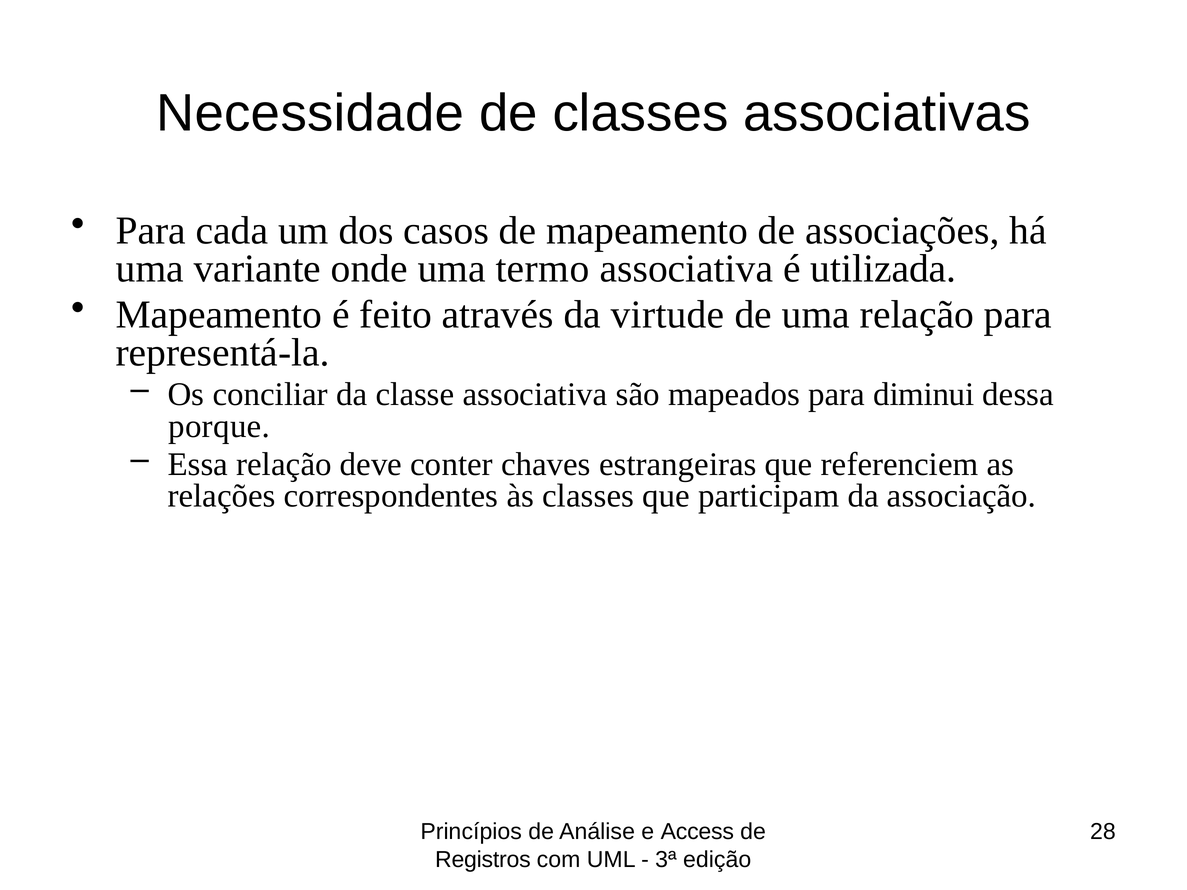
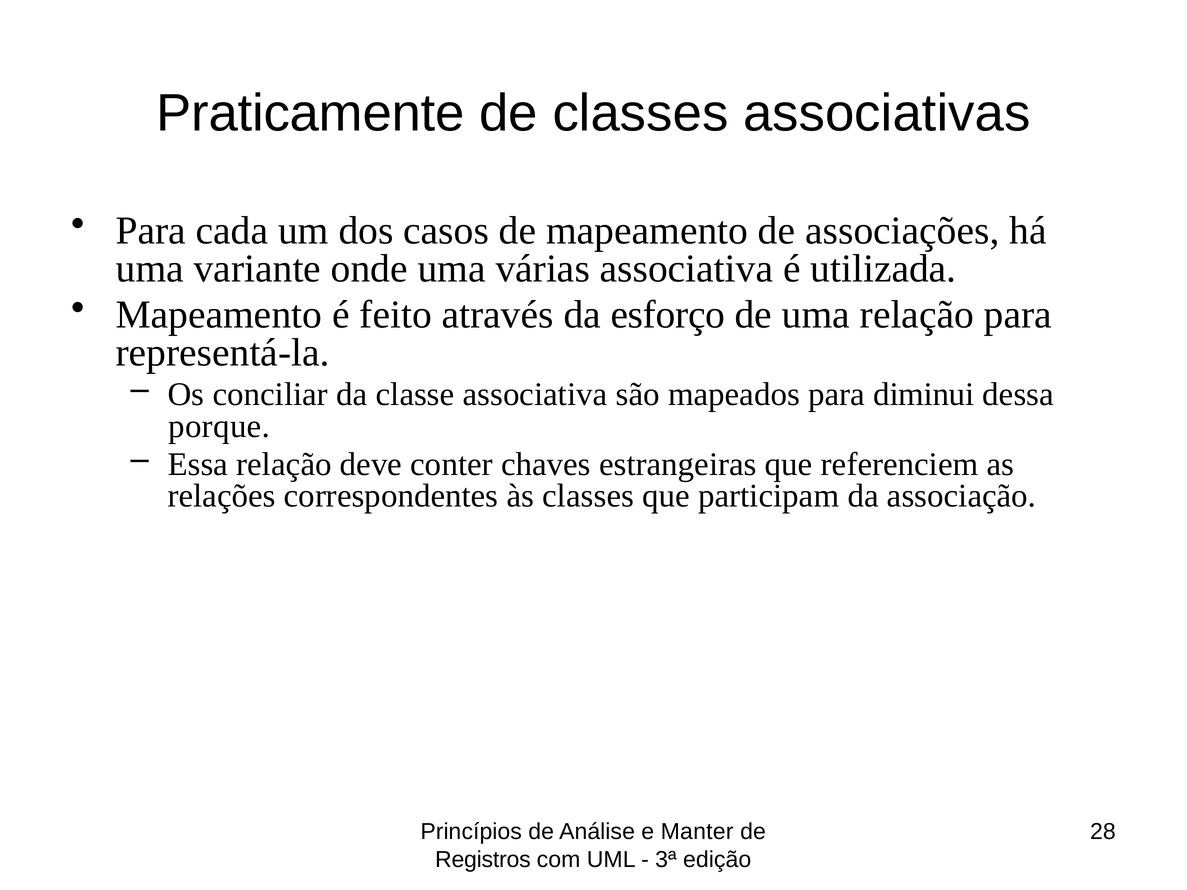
Necessidade: Necessidade -> Praticamente (310, 113)
termo: termo -> várias (543, 269)
virtude: virtude -> esforço (668, 315)
Access: Access -> Manter (697, 832)
